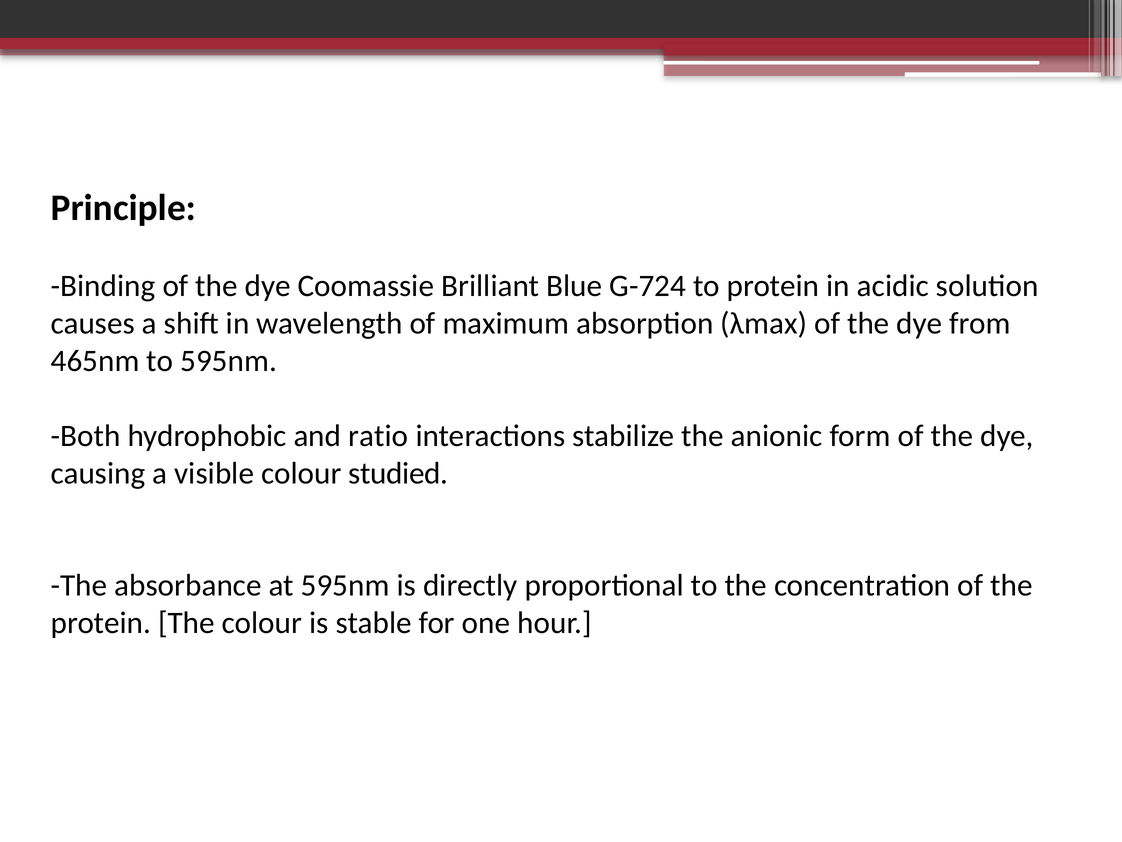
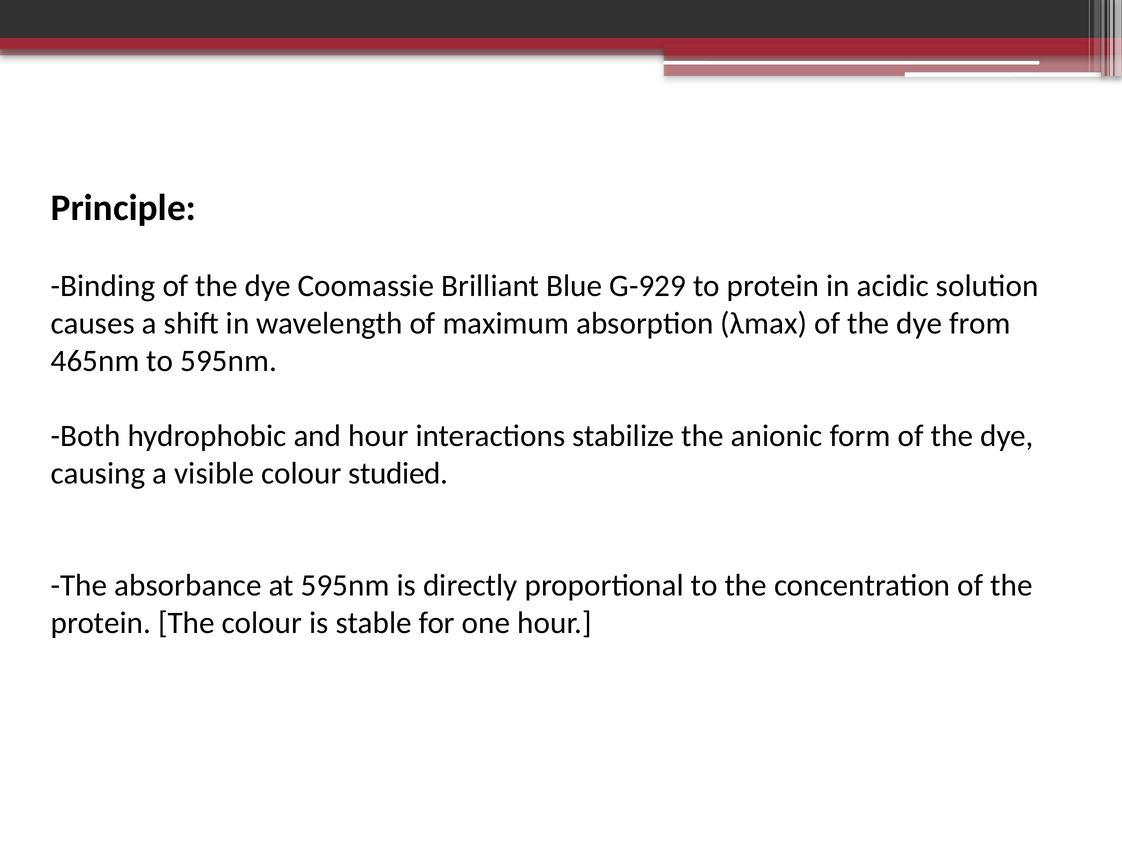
G-724: G-724 -> G-929 (648, 286)
and ratio: ratio -> hour (378, 436)
